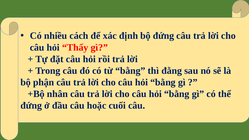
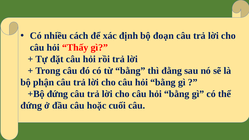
bộ đứng: đứng -> đoạn (163, 36)
+Bộ nhân: nhân -> đứng (57, 94)
